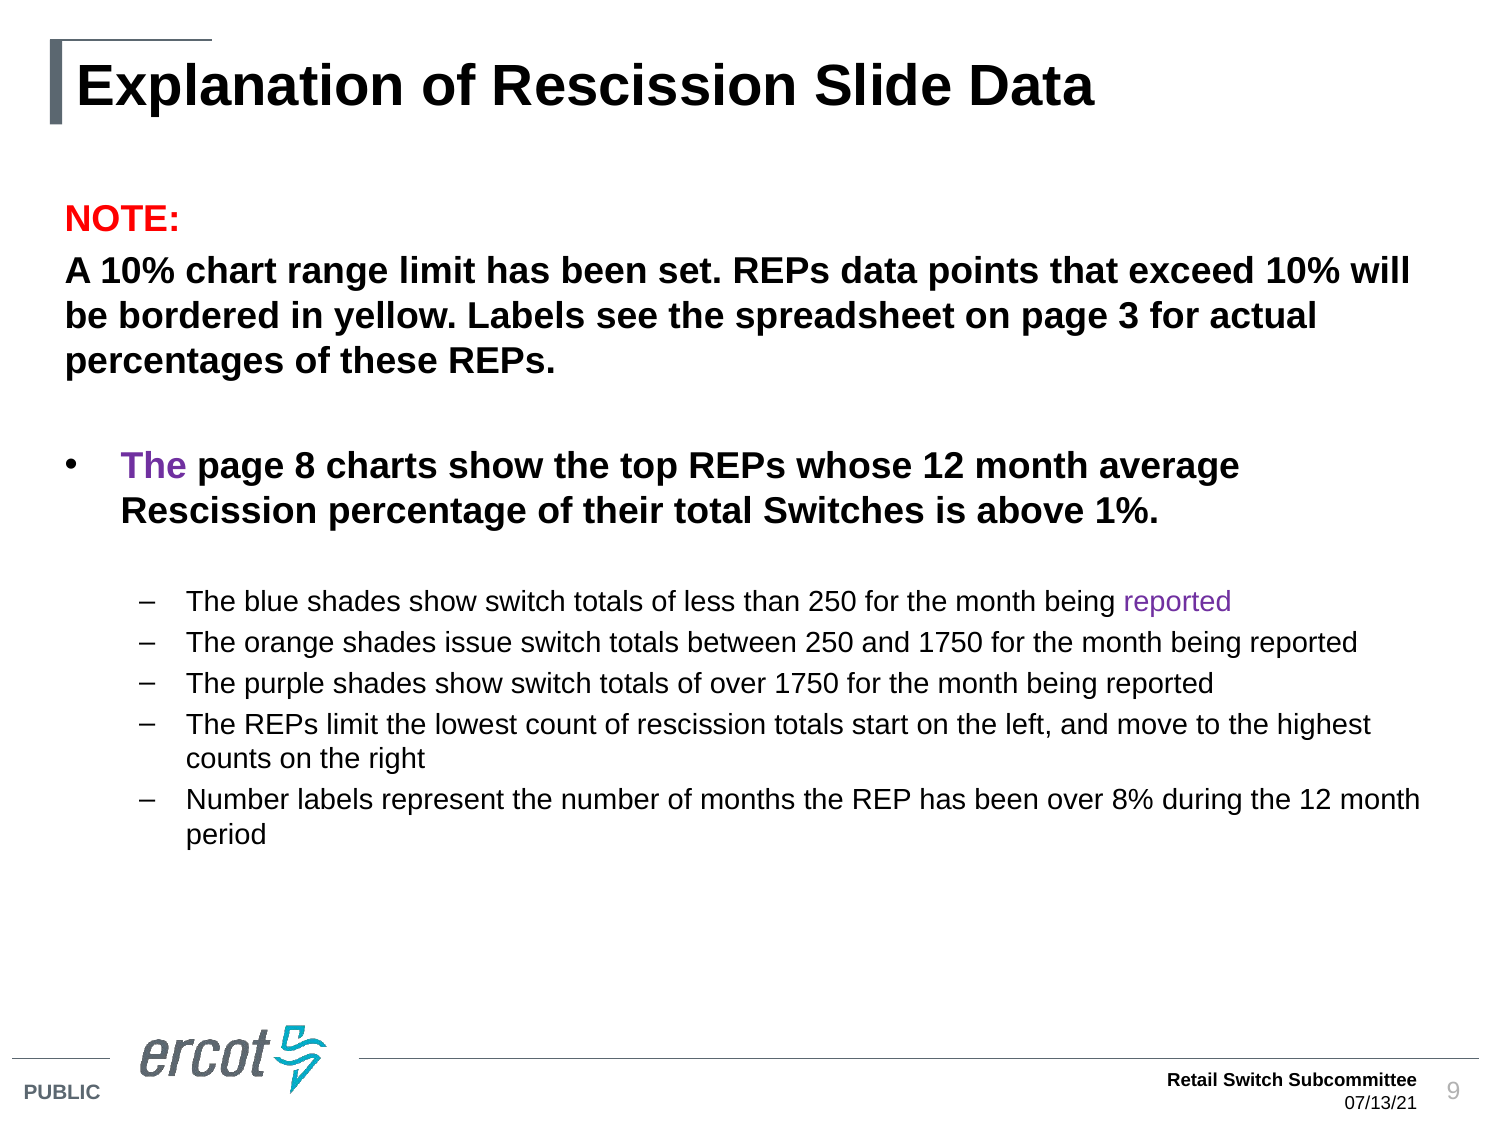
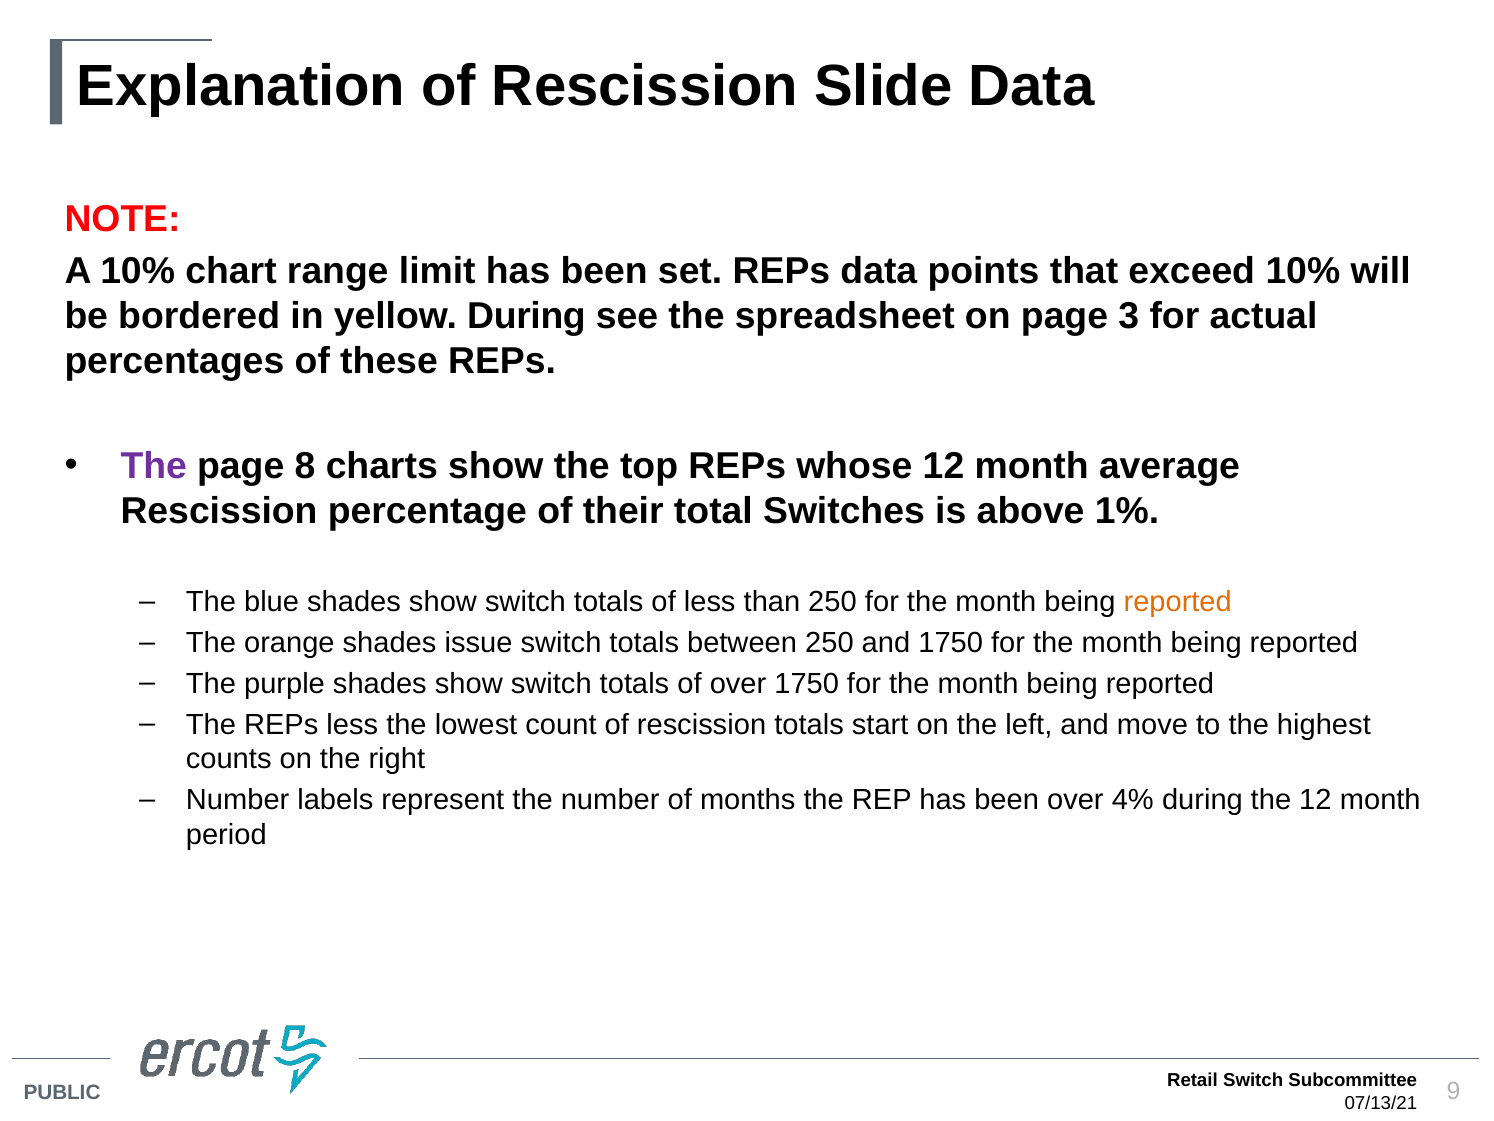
yellow Labels: Labels -> During (526, 316)
reported colour: purple -> orange (1178, 602)
REPs limit: limit -> less (352, 724)
8%: 8% -> 4% (1133, 800)
